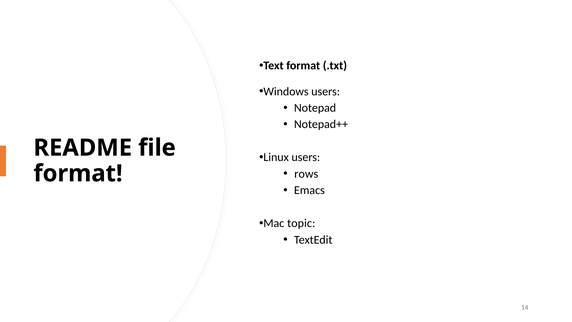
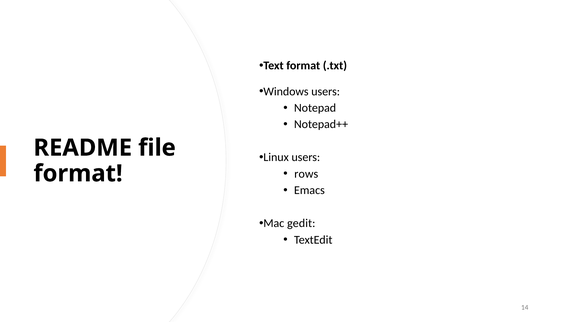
topic: topic -> gedit (301, 223)
